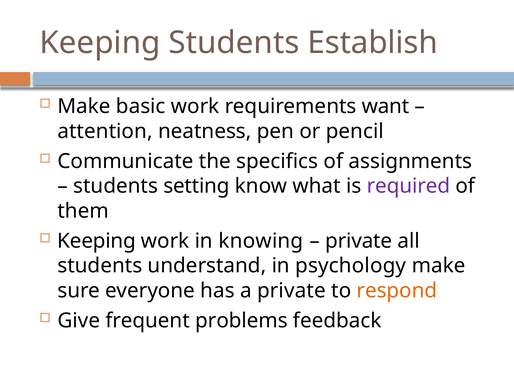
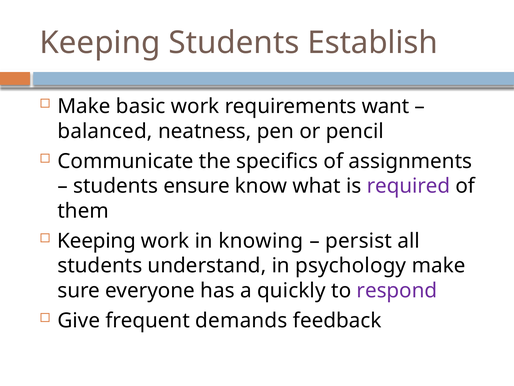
attention: attention -> balanced (105, 131)
setting: setting -> ensure (197, 186)
private: private -> persist (359, 241)
a private: private -> quickly (291, 290)
respond colour: orange -> purple (397, 290)
problems: problems -> demands (241, 320)
